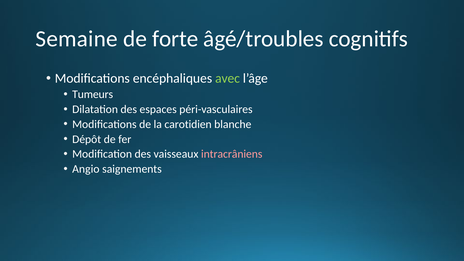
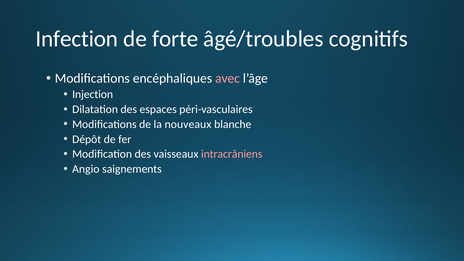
Semaine: Semaine -> Infection (77, 39)
avec colour: light green -> pink (228, 78)
Tumeurs: Tumeurs -> Injection (93, 94)
carotidien: carotidien -> nouveaux (188, 124)
